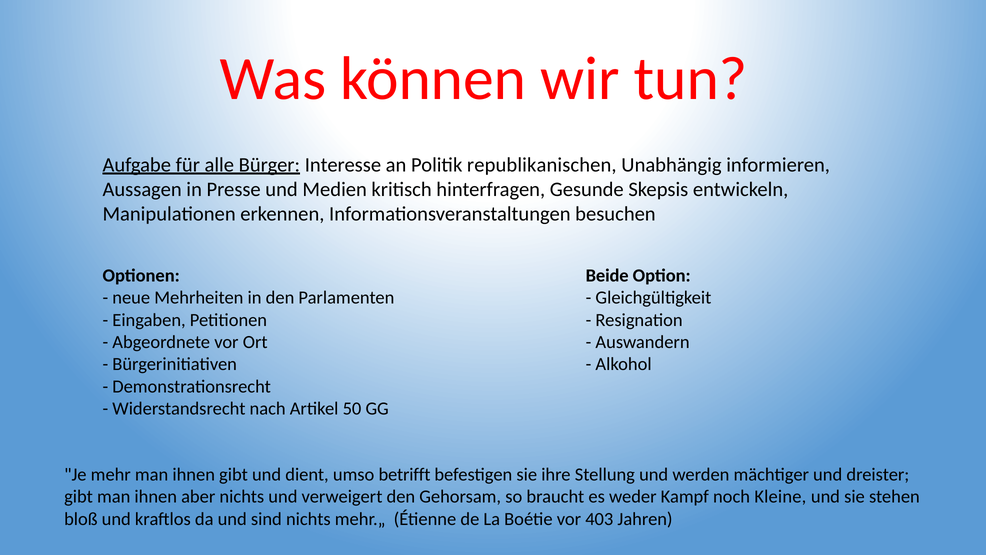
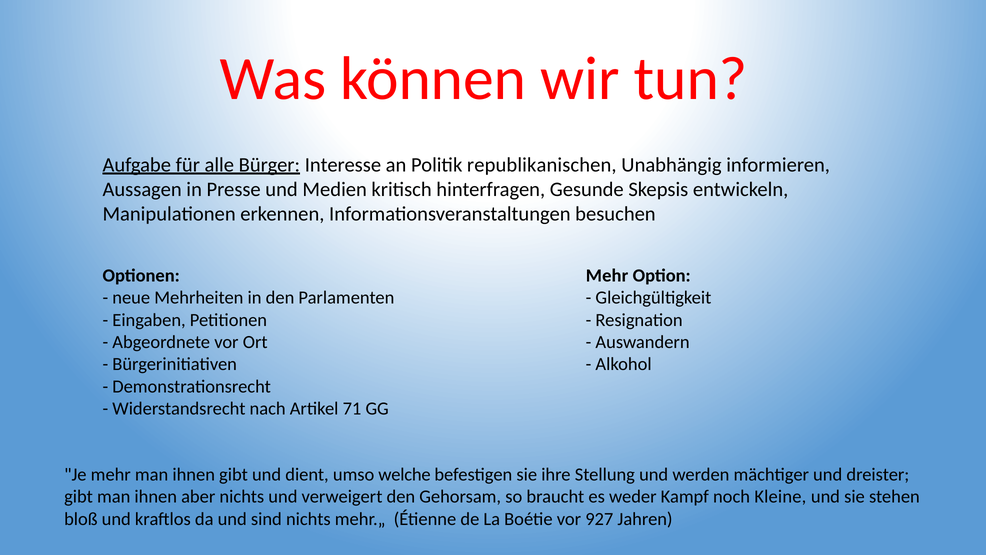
Beide: Beide -> Mehr (607, 275)
50: 50 -> 71 (352, 409)
betrifft: betrifft -> welche (404, 474)
403: 403 -> 927 (599, 519)
